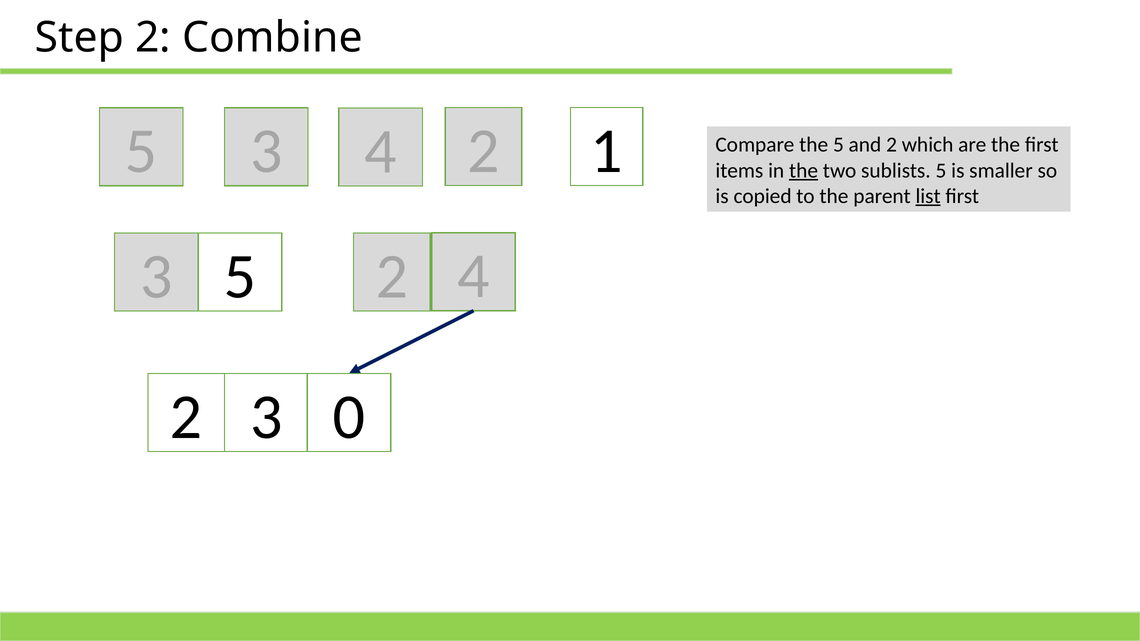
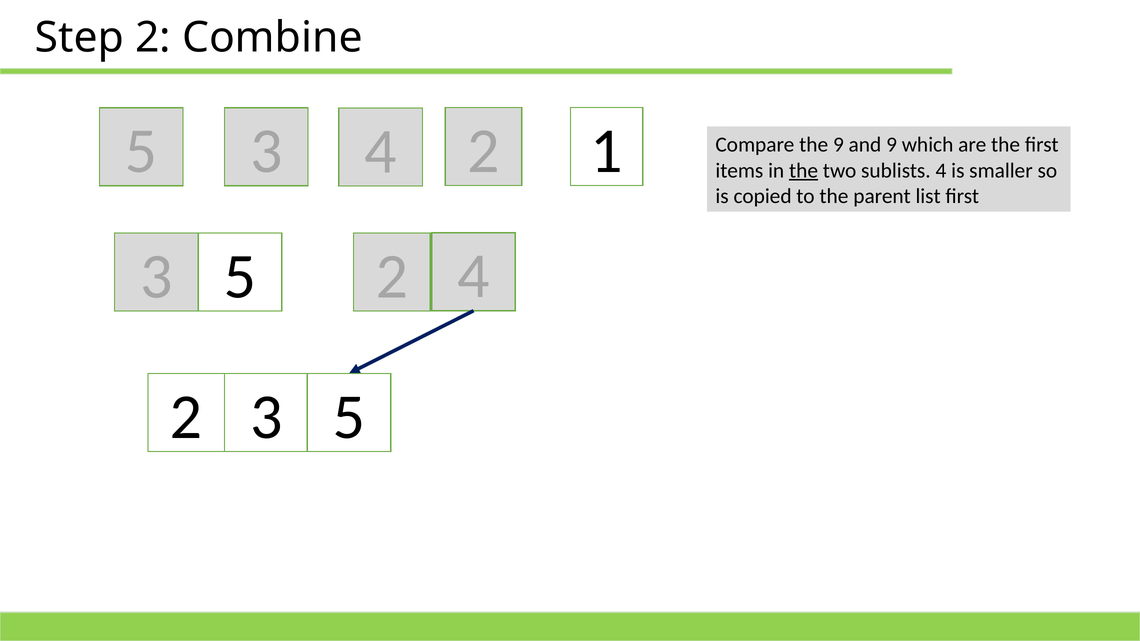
the 5: 5 -> 9 (838, 145)
and 2: 2 -> 9 (892, 145)
sublists 5: 5 -> 4 (941, 171)
list underline: present -> none (928, 196)
3 0: 0 -> 5 (349, 417)
